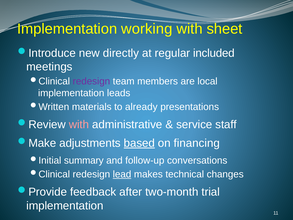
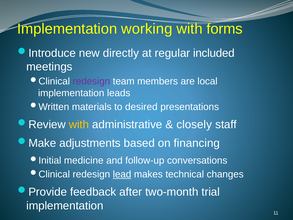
sheet: sheet -> forms (225, 29)
already: already -> desired (141, 107)
with colour: pink -> yellow (79, 124)
service: service -> closely (194, 124)
based underline: present -> none (139, 143)
summary: summary -> medicine (84, 160)
